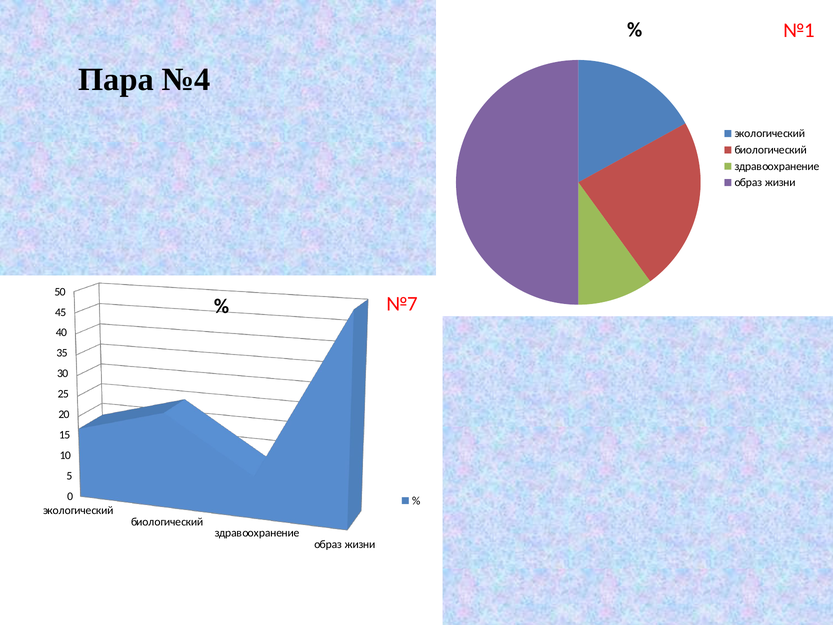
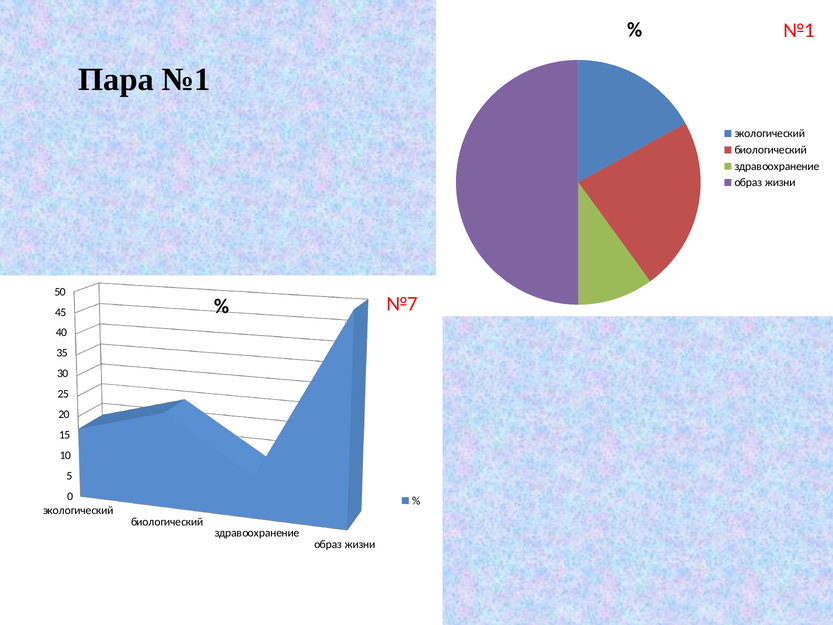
Пара №4: №4 -> №1 (186, 79)
